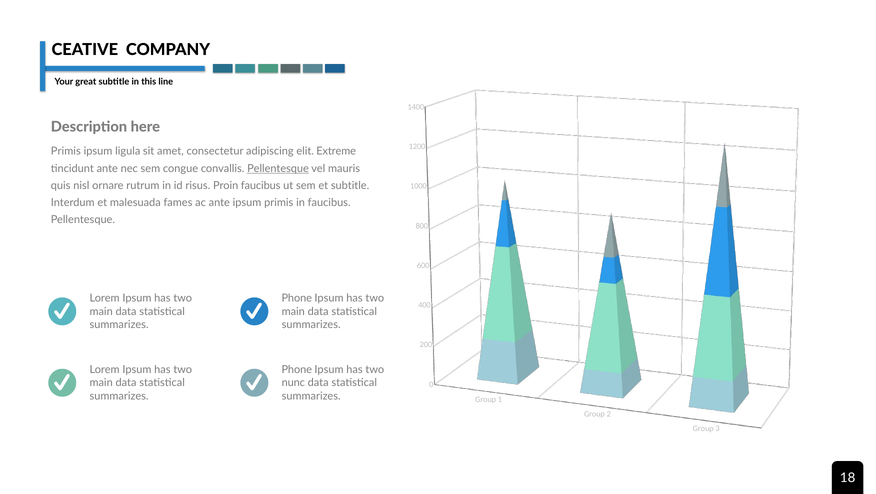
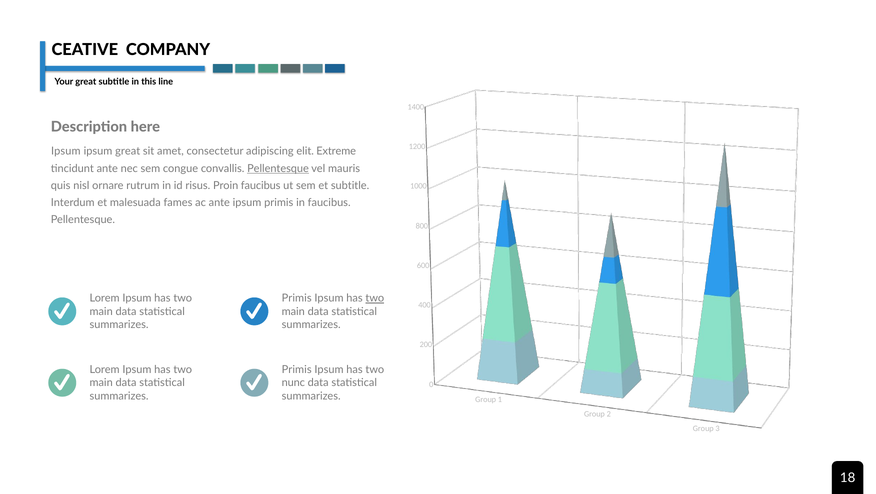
Primis: Primis -> Ipsum (66, 151)
ipsum ligula: ligula -> great (128, 151)
Phone: Phone -> Primis (297, 298)
two underline: none -> present (375, 298)
Phone: Phone -> Primis (297, 370)
